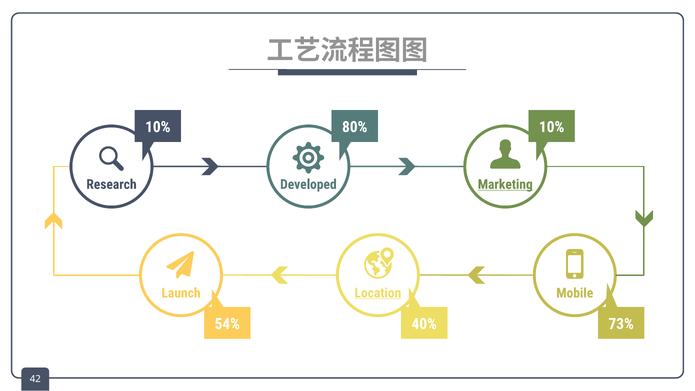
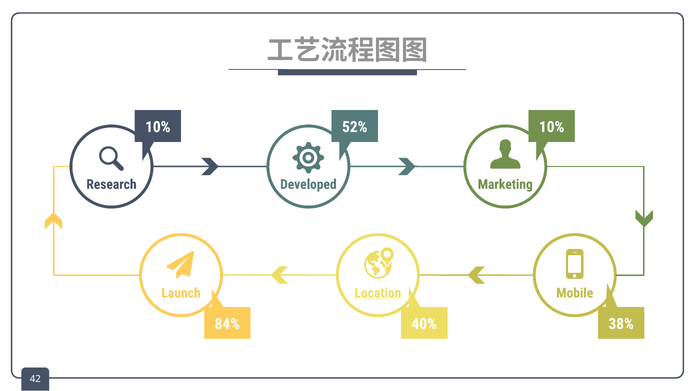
80%: 80% -> 52% (355, 127)
Marketing underline: present -> none (505, 184)
54%: 54% -> 84% (227, 324)
73%: 73% -> 38% (621, 324)
